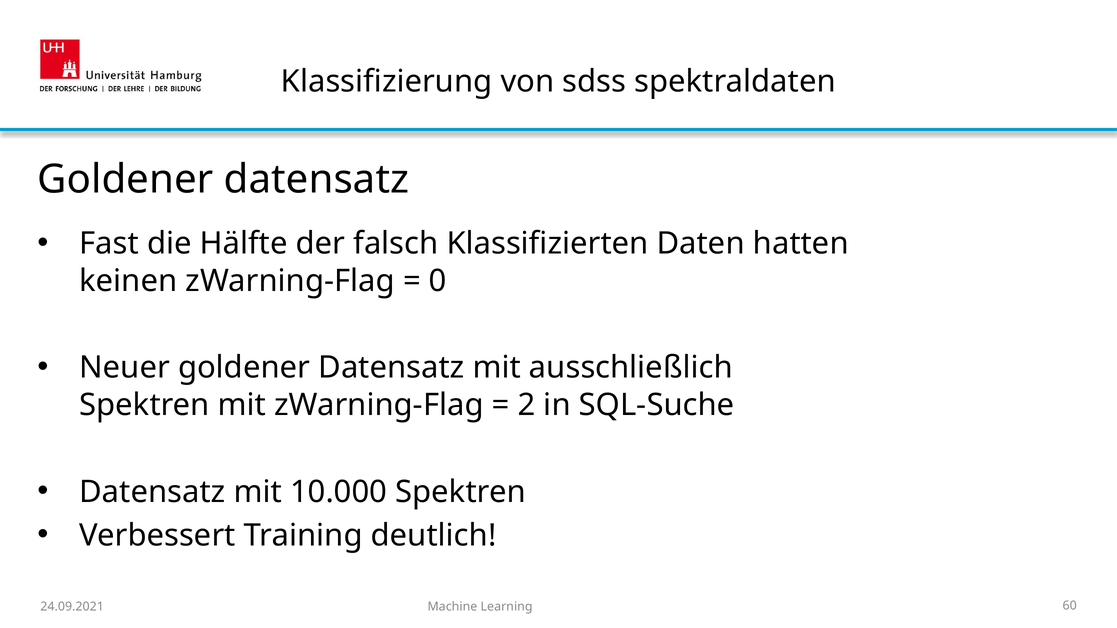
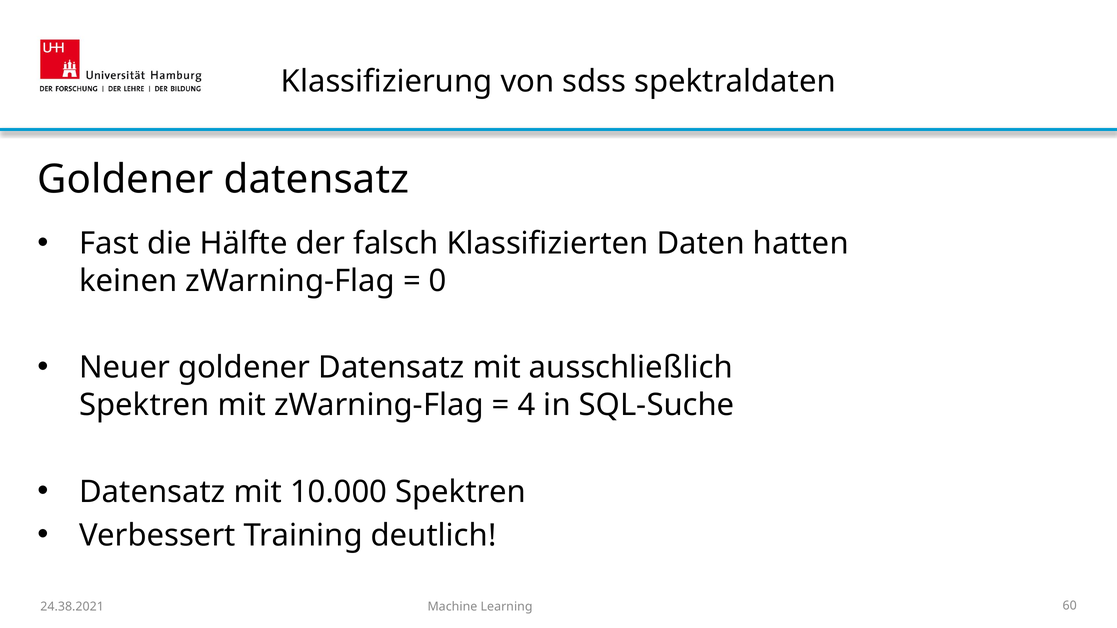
2: 2 -> 4 (527, 405)
24.09.2021: 24.09.2021 -> 24.38.2021 (72, 607)
